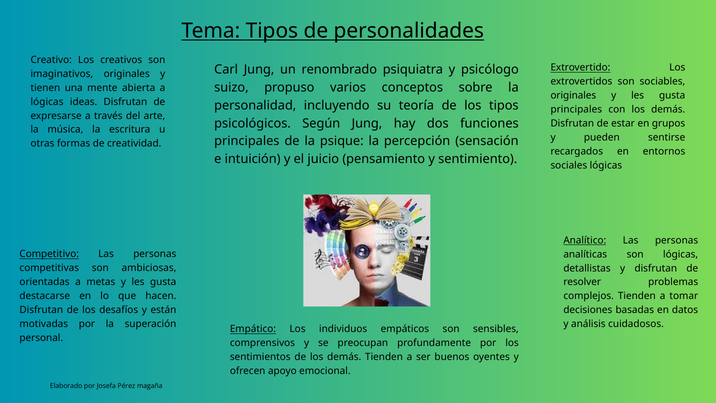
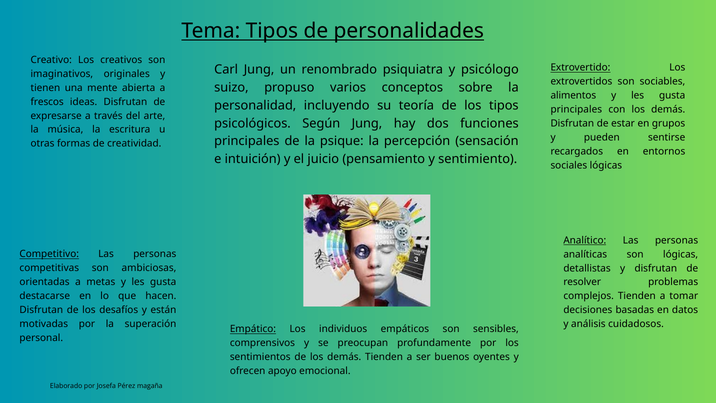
originales: originales -> alimentos (573, 96)
lógicas: lógicas -> frescos (47, 102)
